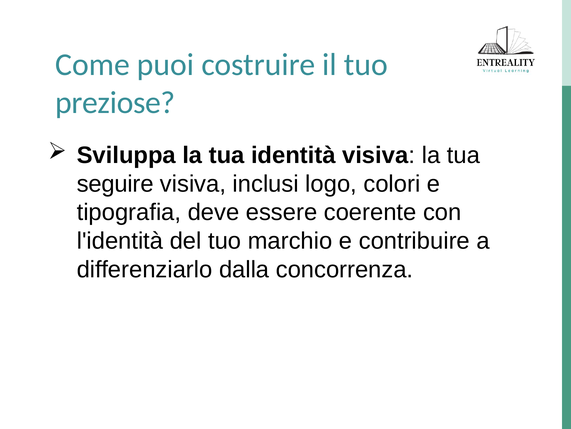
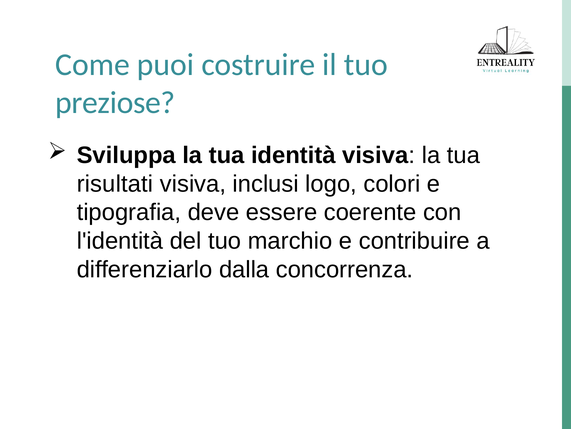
seguire: seguire -> risultati (115, 184)
